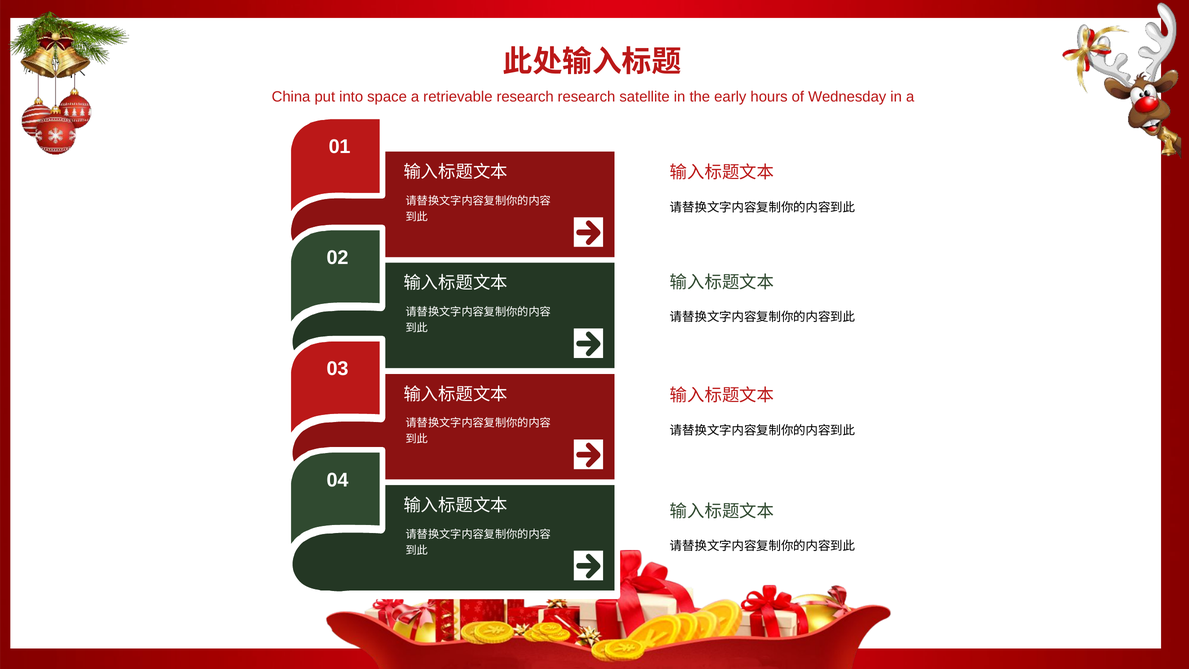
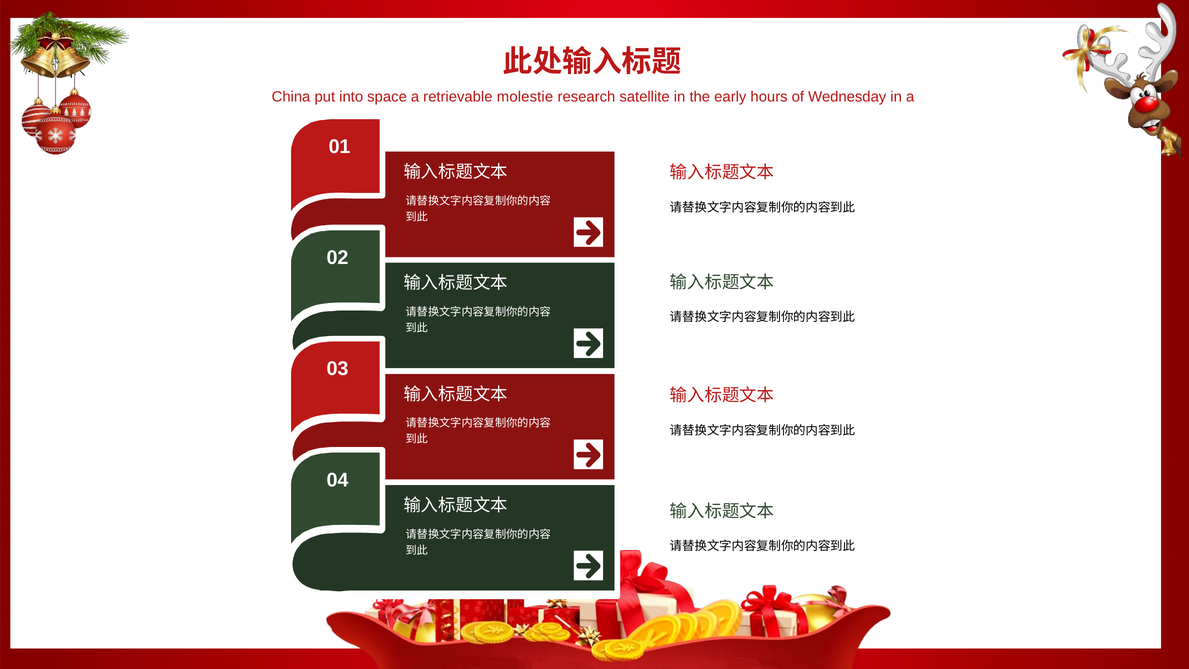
retrievable research: research -> molestie (525, 97)
